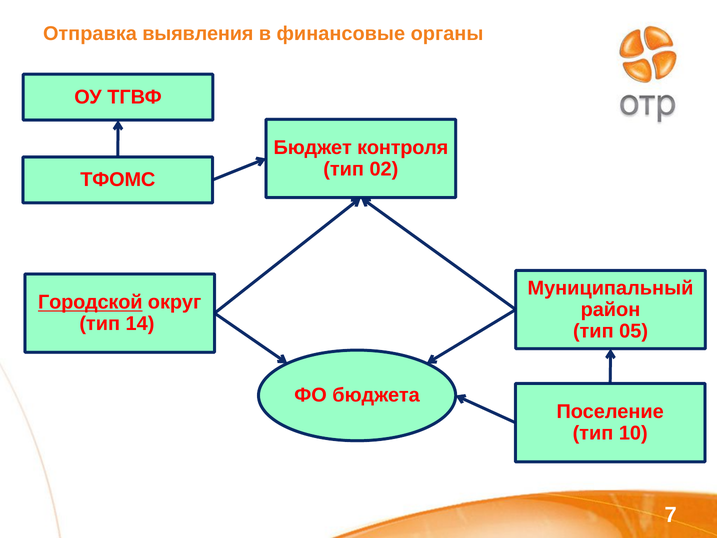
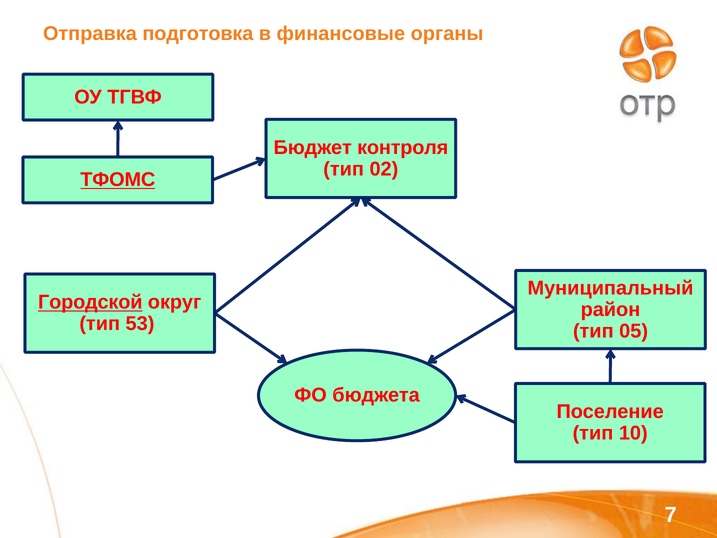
выявления: выявления -> подготовка (198, 34)
ТФОМС underline: none -> present (118, 180)
14: 14 -> 53 (140, 324)
